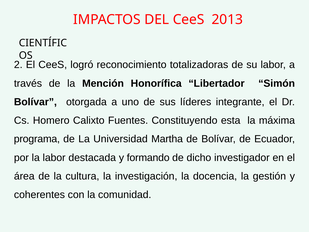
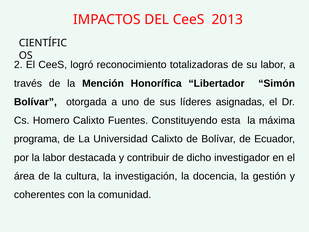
integrante: integrante -> asignadas (240, 102)
Universidad Martha: Martha -> Calixto (167, 139)
formando: formando -> contribuir (148, 157)
